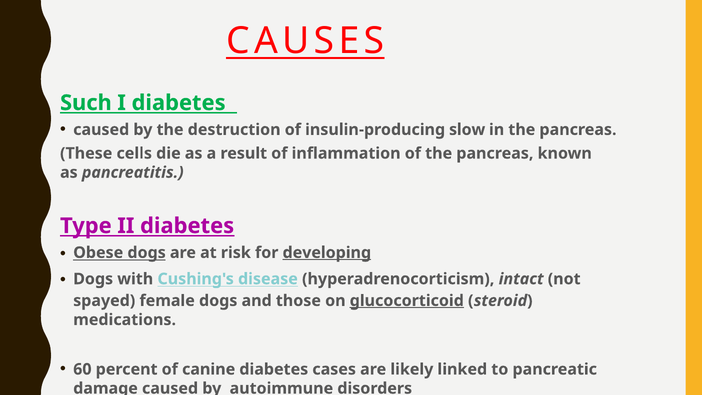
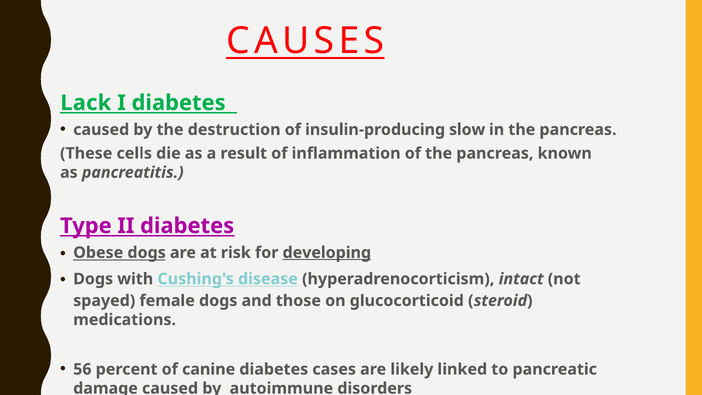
Such: Such -> Lack (86, 103)
glucocorticoid underline: present -> none (407, 301)
60: 60 -> 56 (82, 369)
